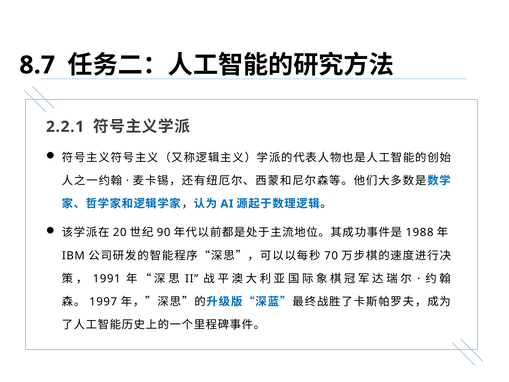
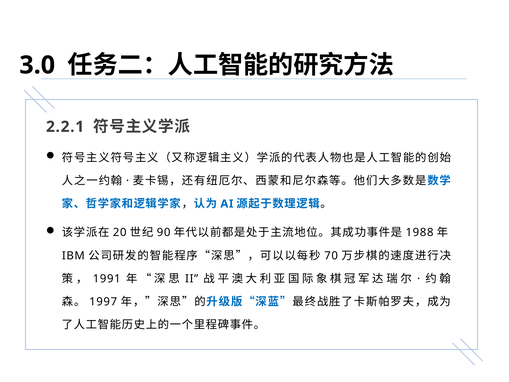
8.7: 8.7 -> 3.0 (37, 65)
